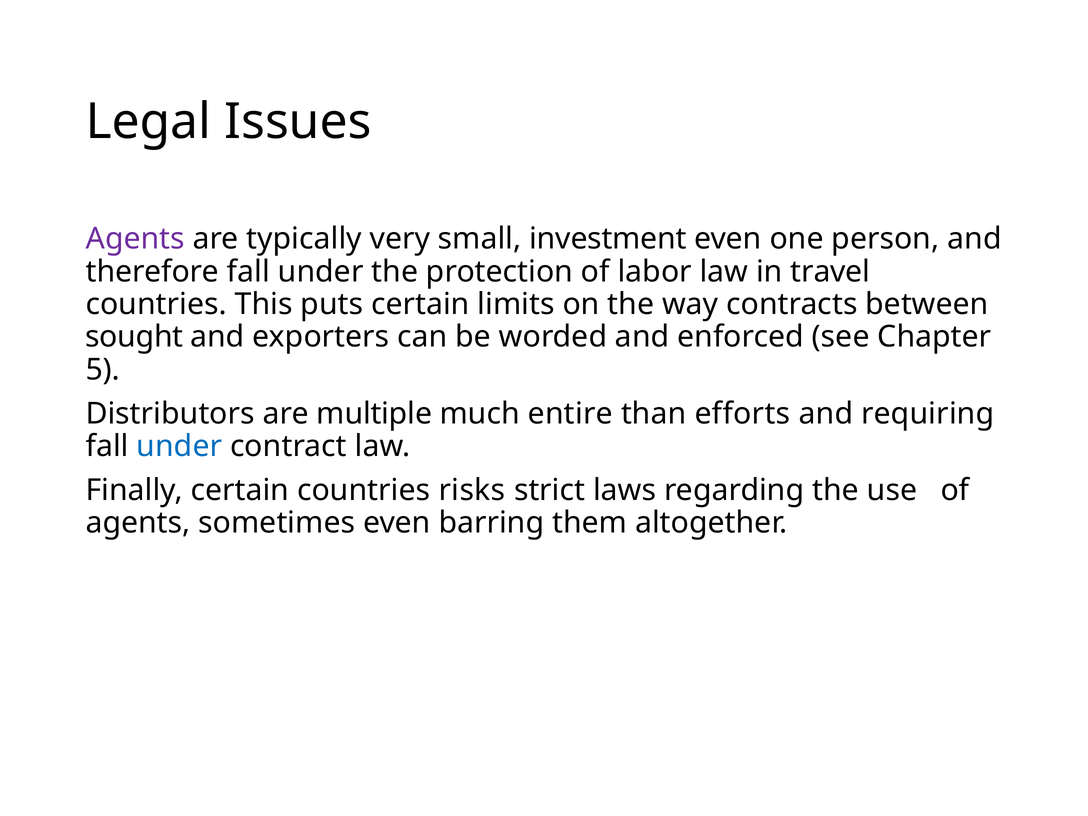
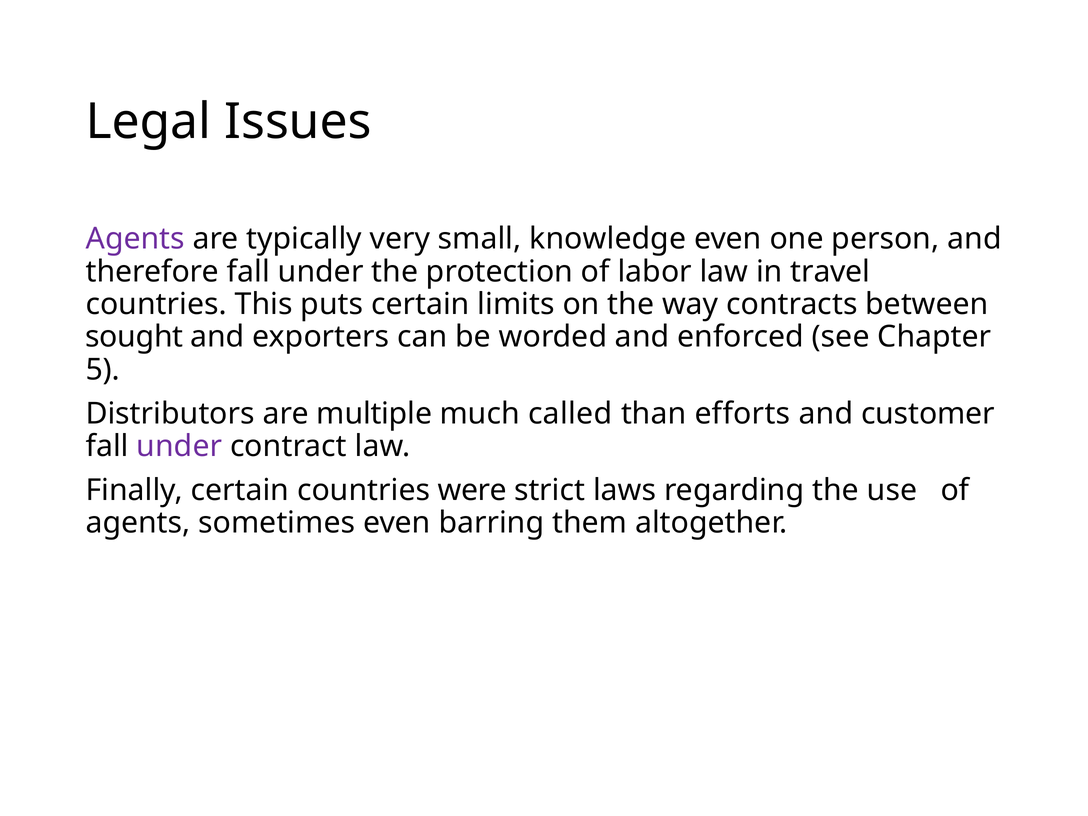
investment: investment -> knowledge (608, 239)
entire: entire -> called (570, 414)
requiring: requiring -> customer (928, 414)
under colour: blue -> purple (179, 446)
risks: risks -> were (472, 490)
